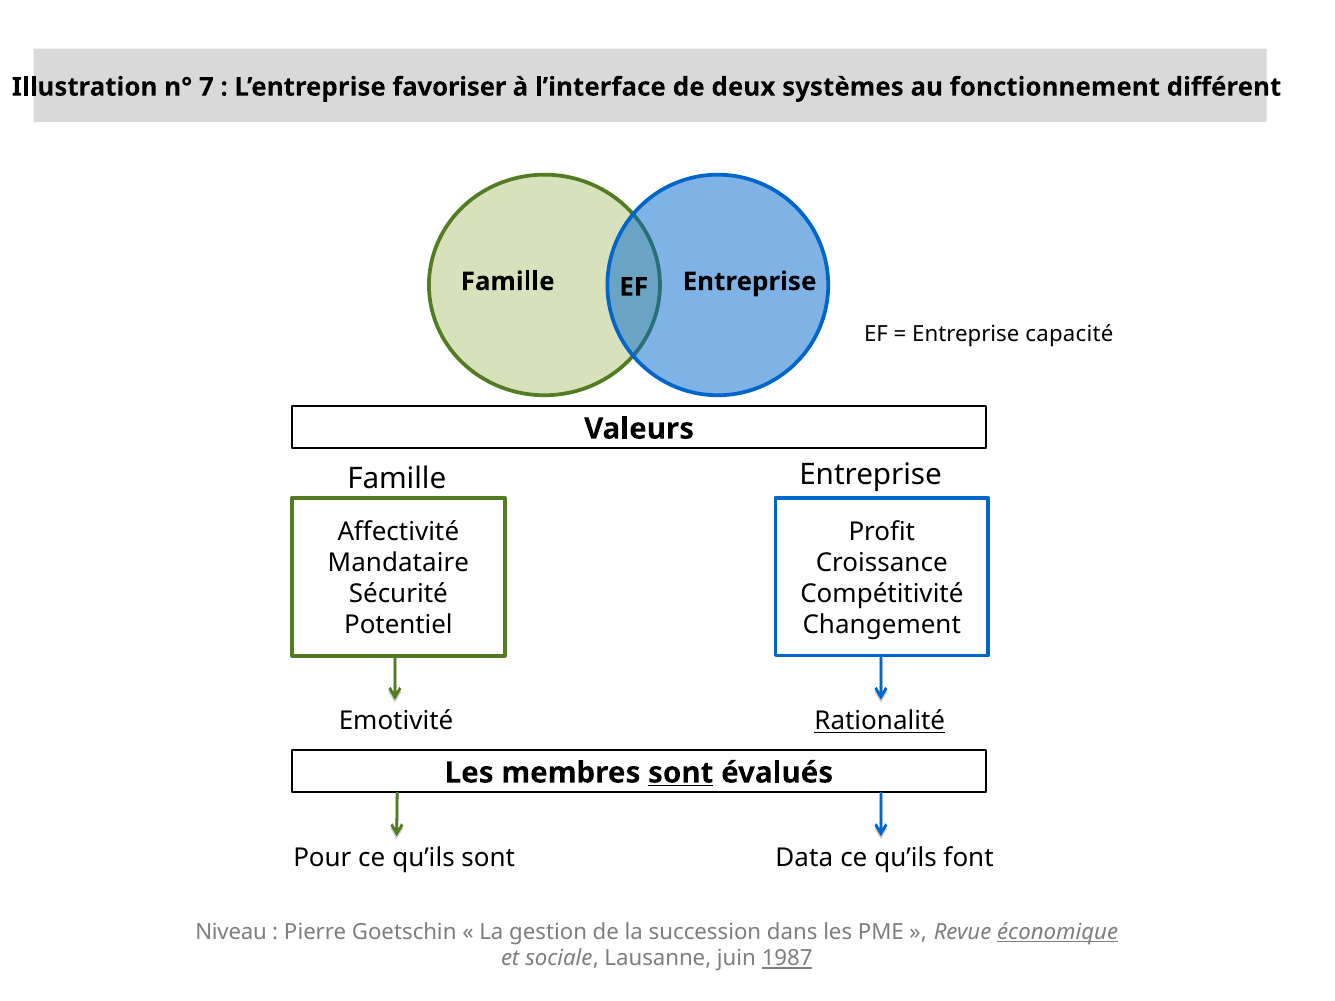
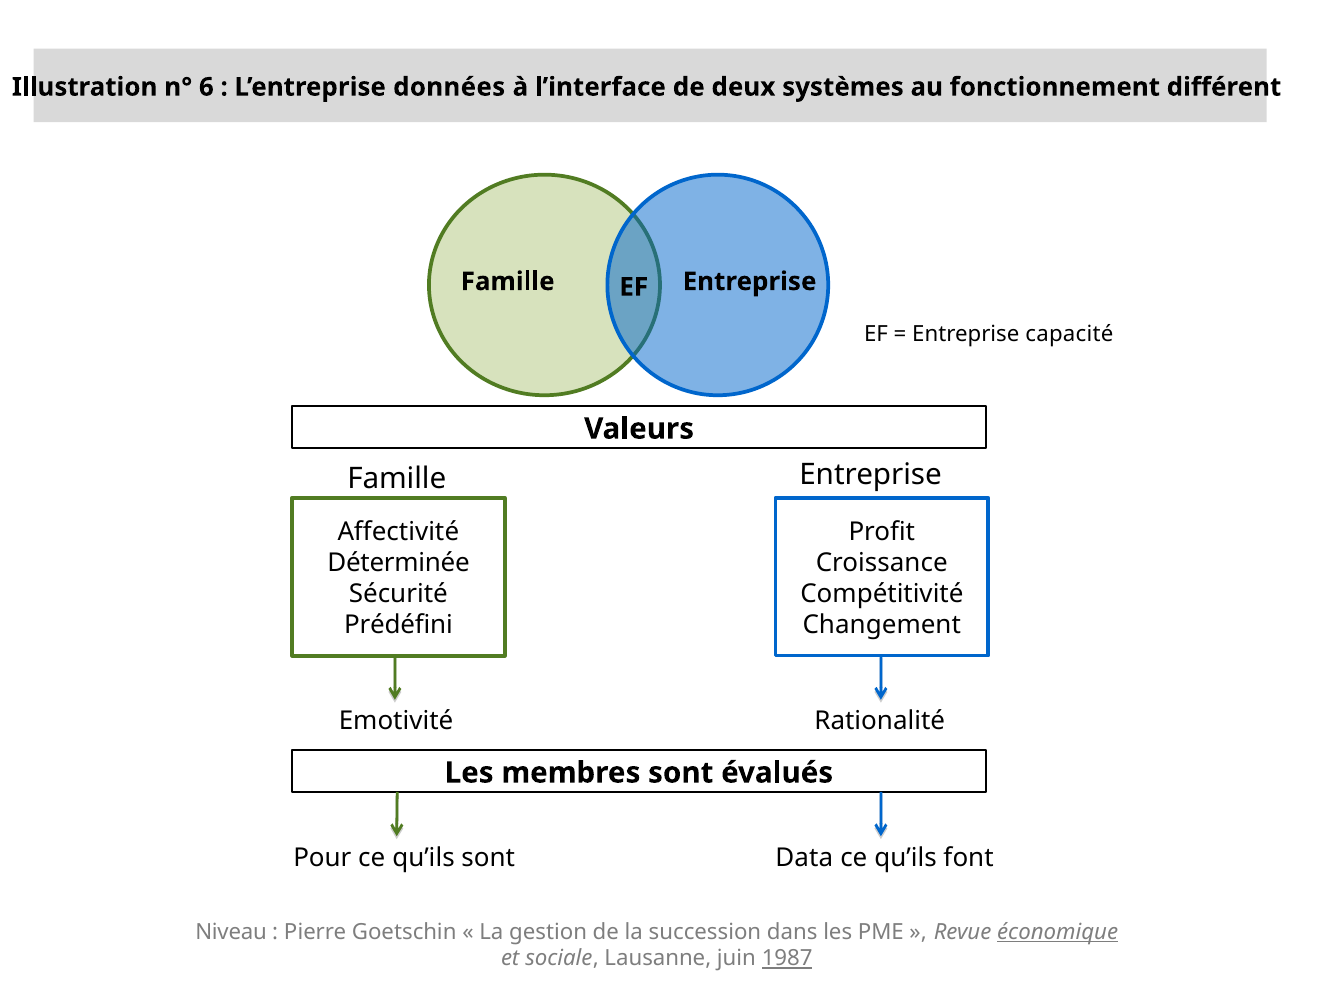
7: 7 -> 6 (206, 87)
favoriser: favoriser -> données (449, 87)
Mandataire: Mandataire -> Déterminée (399, 563)
Potentiel: Potentiel -> Prédéfini (398, 625)
Rationalité underline: present -> none (880, 721)
sont underline: present -> none (681, 773)
